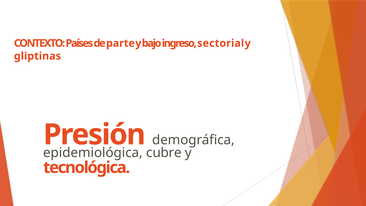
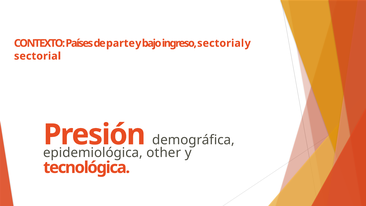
gliptinas: gliptinas -> sectorial (37, 56)
cubre: cubre -> other (164, 153)
